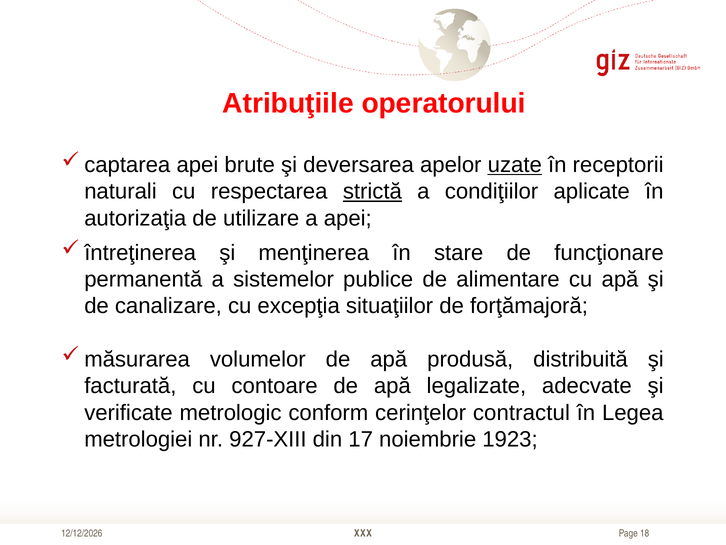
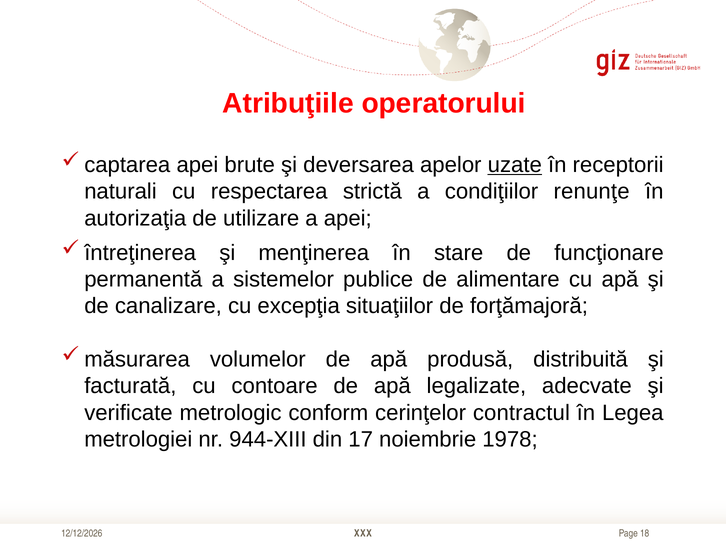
strictă underline: present -> none (372, 191)
aplicate: aplicate -> renunţe (592, 191)
927-XIII: 927-XIII -> 944-XIII (268, 439)
1923: 1923 -> 1978 (510, 439)
